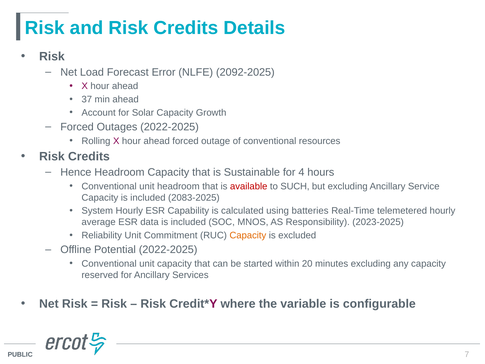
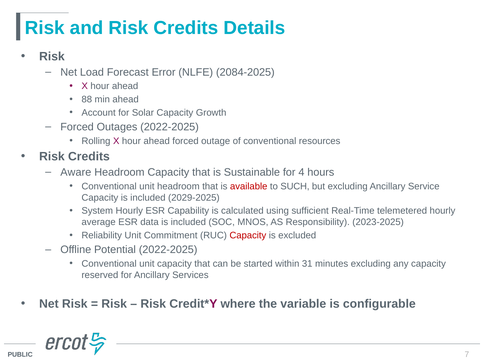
2092-2025: 2092-2025 -> 2084-2025 (245, 72)
37: 37 -> 88 (87, 99)
Hence: Hence -> Aware (76, 172)
2083-2025: 2083-2025 -> 2029-2025 (194, 197)
batteries: batteries -> sufficient (310, 211)
Capacity colour: orange -> red (248, 235)
20: 20 -> 31 (307, 264)
